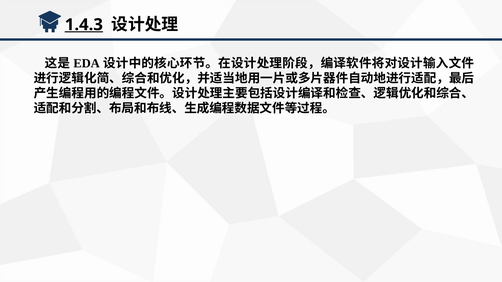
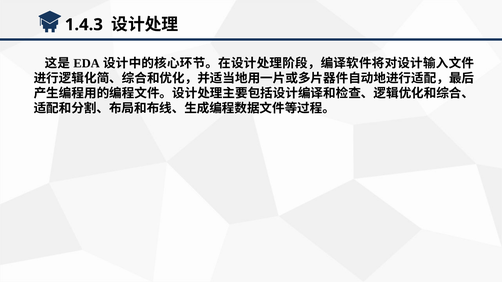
1.4.3 underline: present -> none (84, 25)
